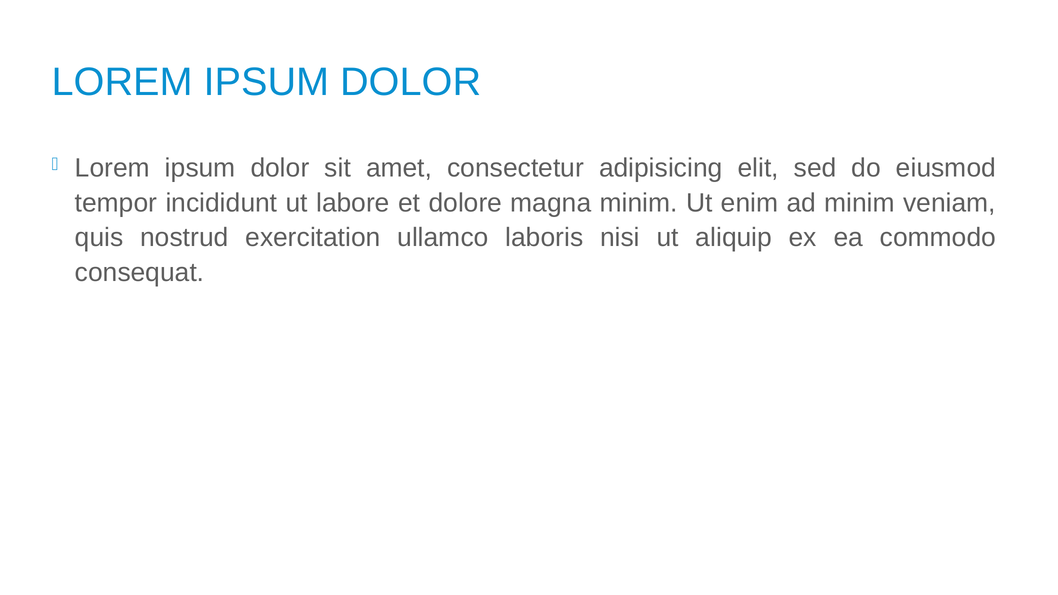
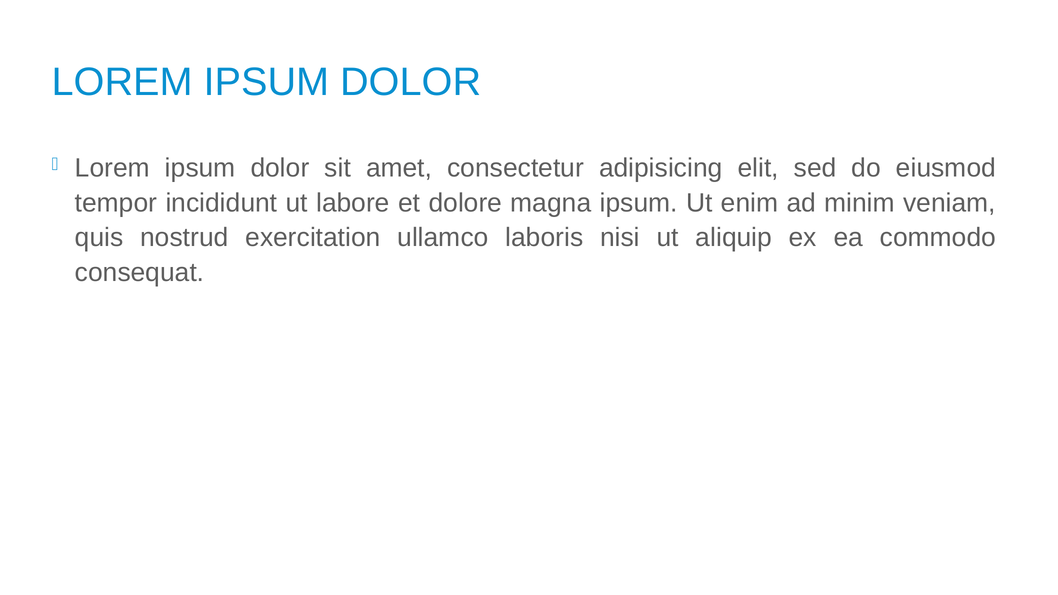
magna minim: minim -> ipsum (639, 203)
